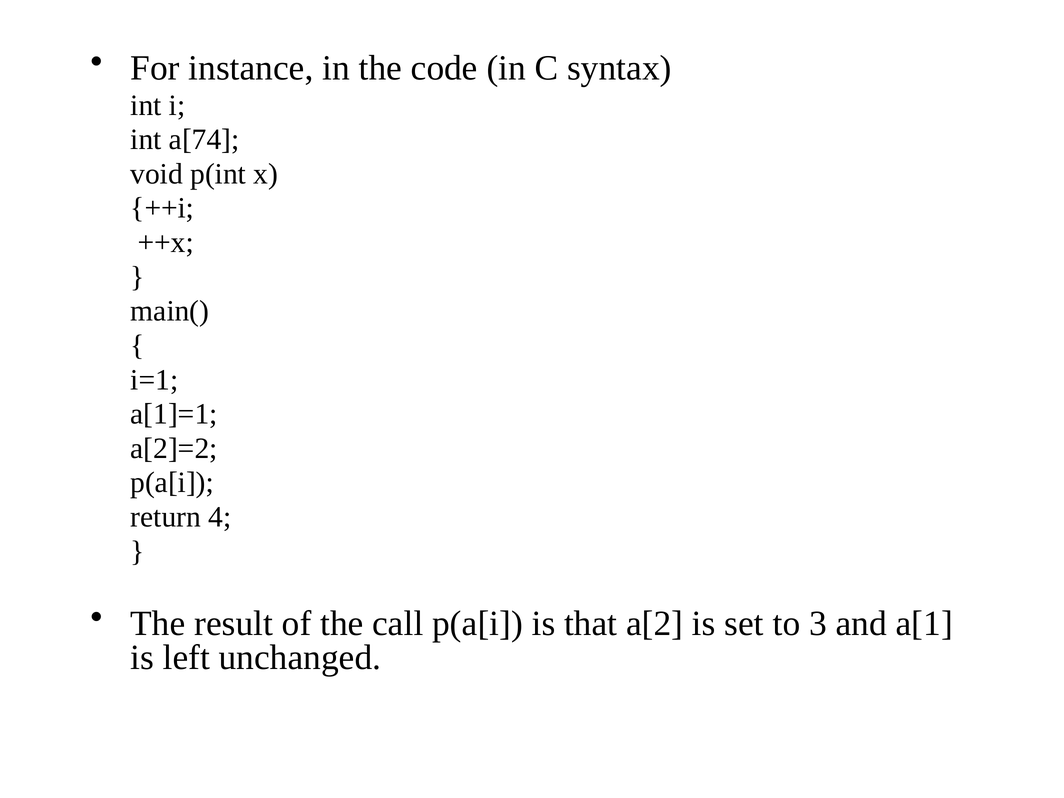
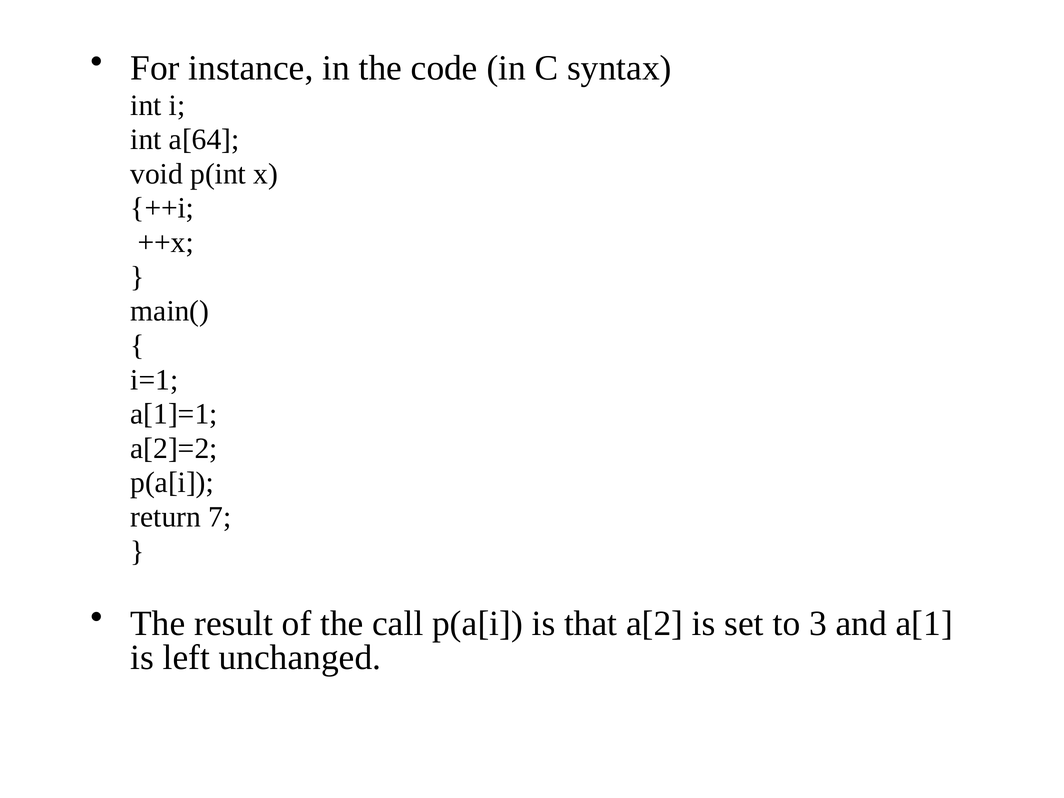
a[74: a[74 -> a[64 (204, 140)
4: 4 -> 7 (220, 517)
